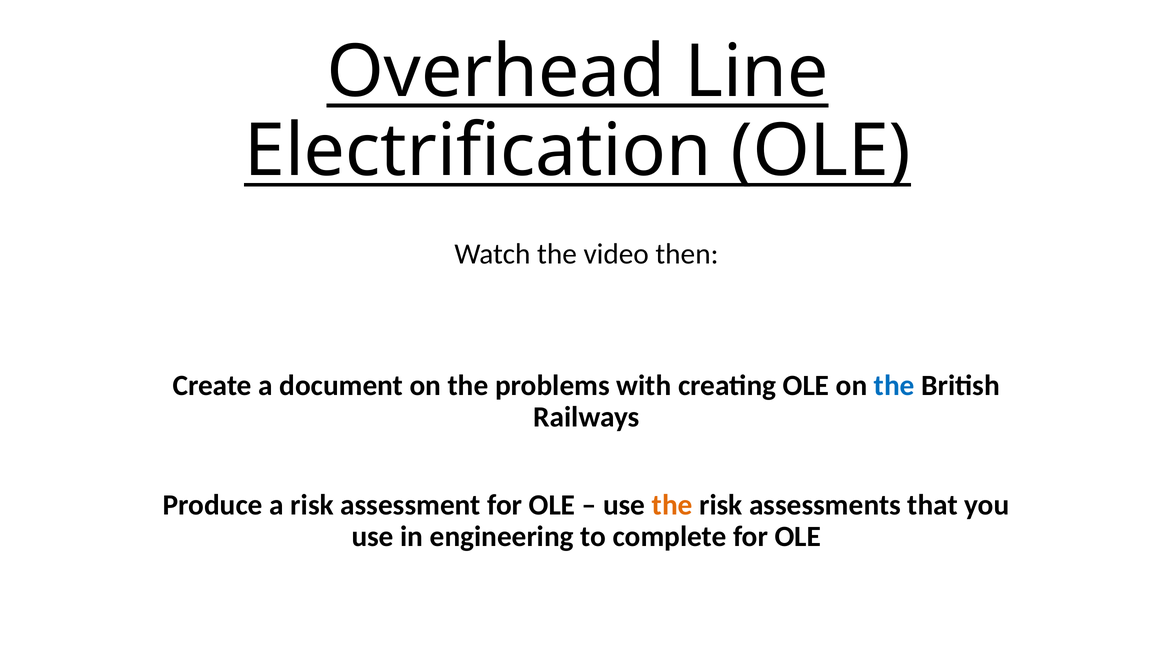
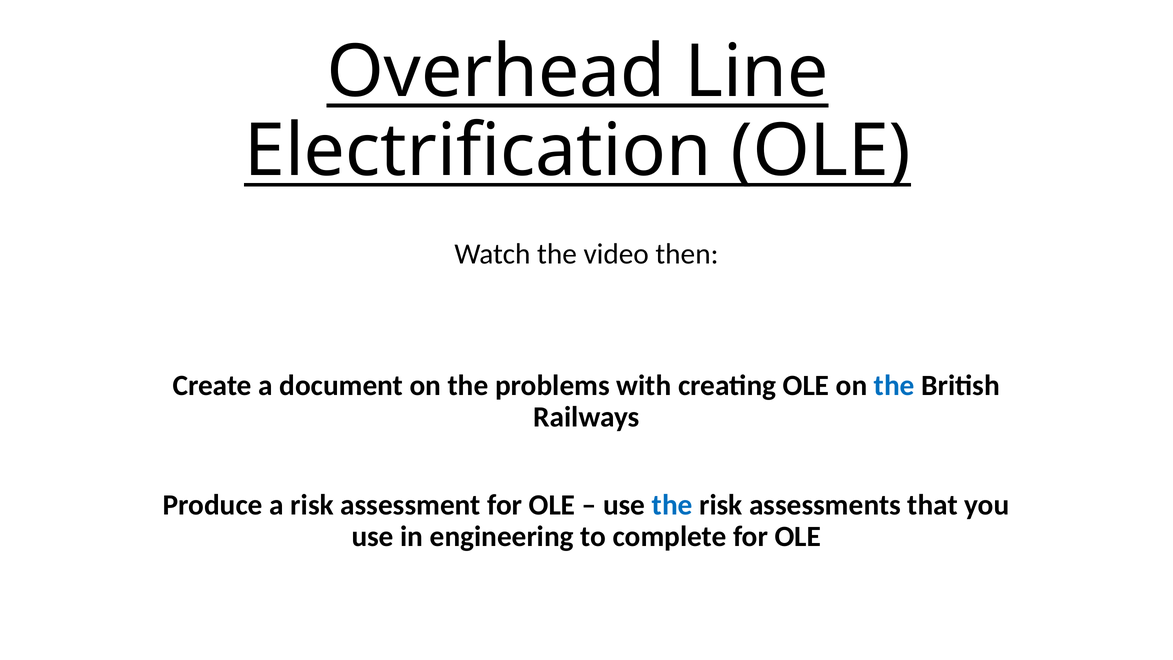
the colour: orange -> blue (672, 505)
